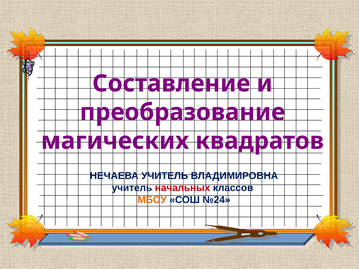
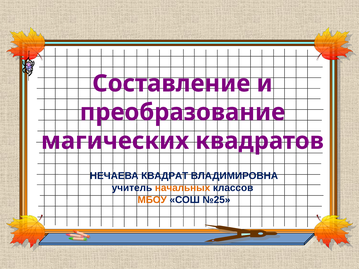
НЕЧАЕВА УЧИТЕЛЬ: УЧИТЕЛЬ -> КВАДРАТ (165, 176)
начальных colour: red -> orange (183, 188)
№24: №24 -> №25 (216, 200)
